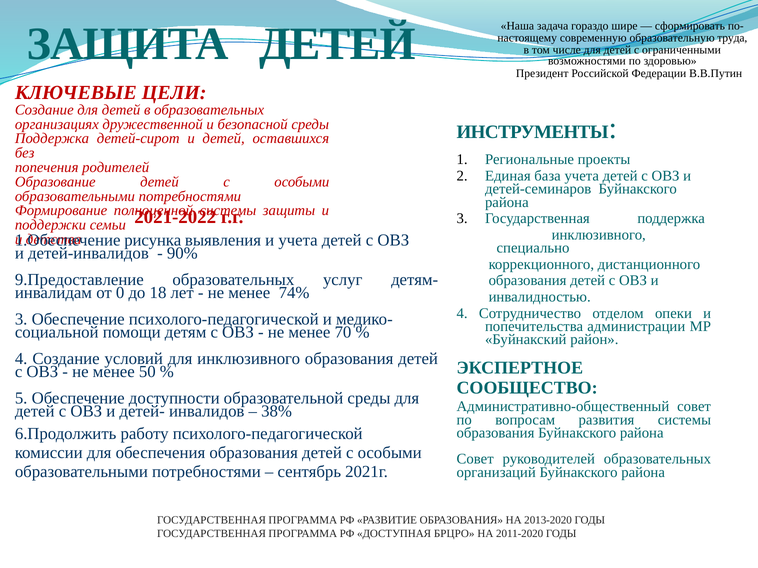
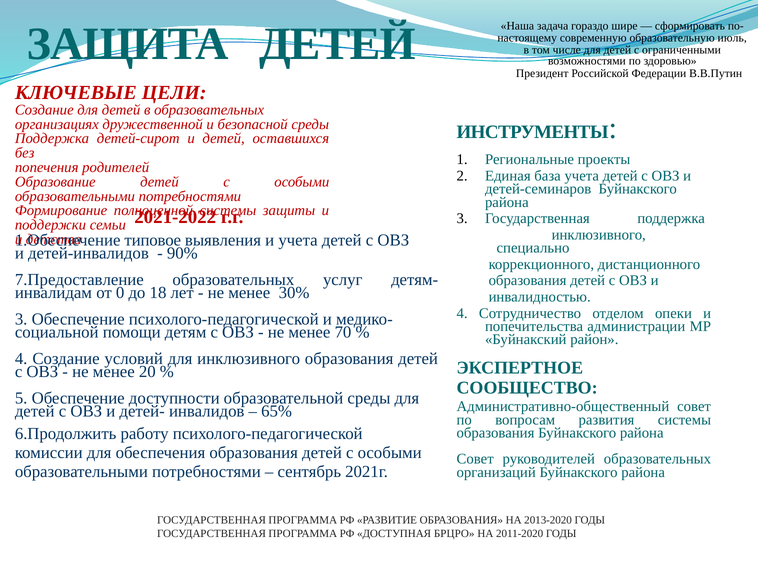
труда: труда -> июль (732, 38)
рисунка: рисунка -> типовое (153, 240)
9.Предоставление: 9.Предоставление -> 7.Предоставление (79, 280)
74%: 74% -> 30% (294, 293)
50: 50 -> 20 (147, 372)
38%: 38% -> 65% (277, 412)
